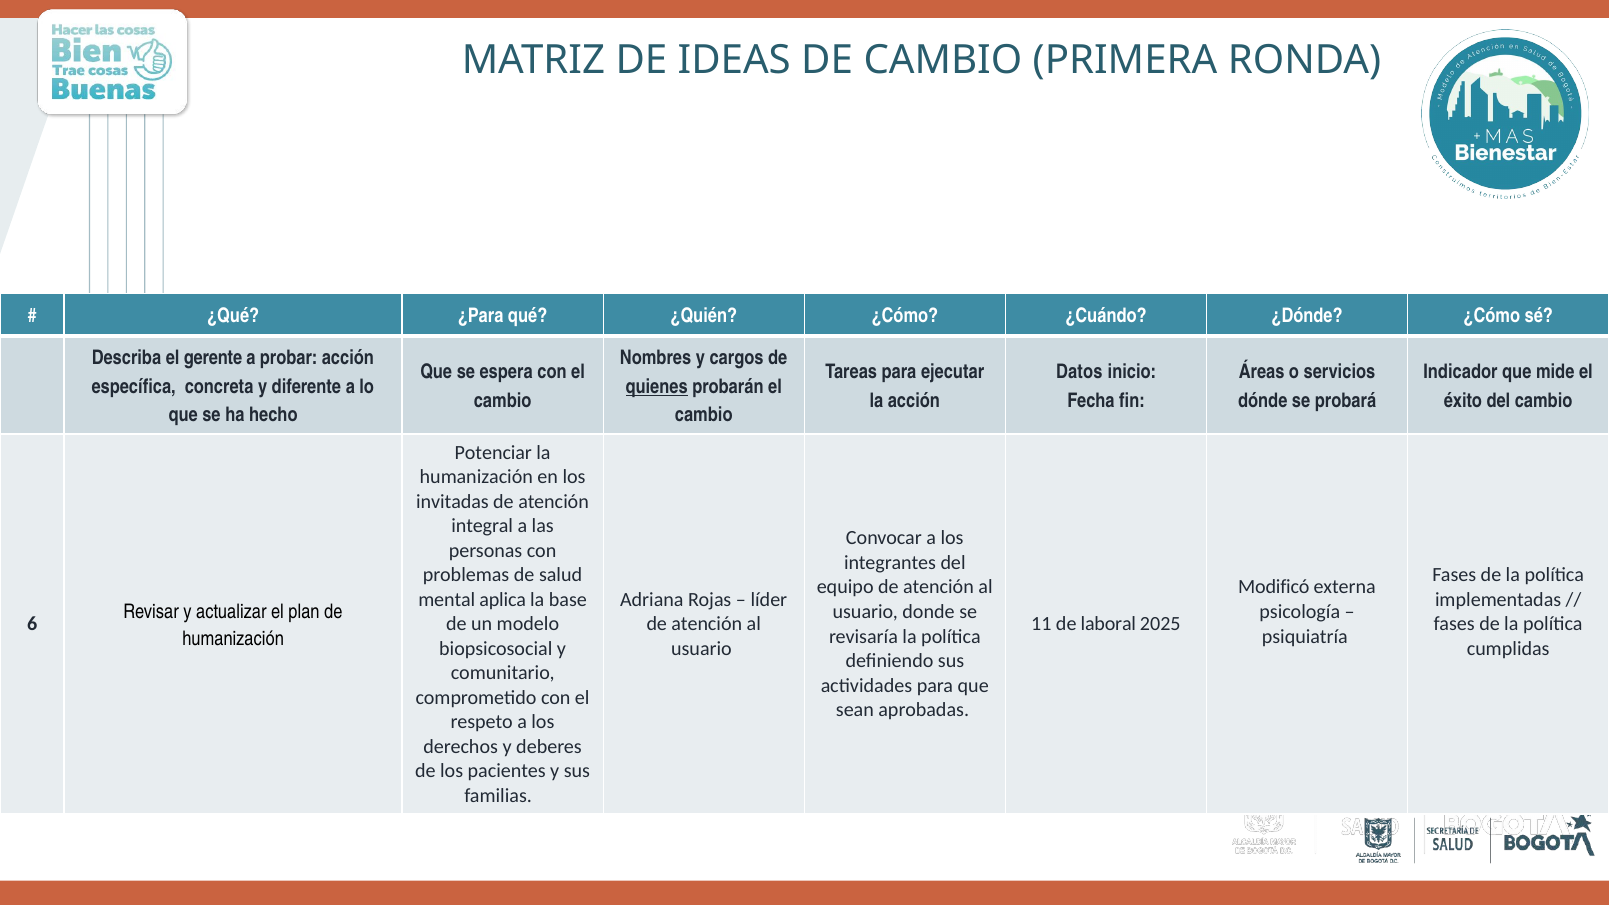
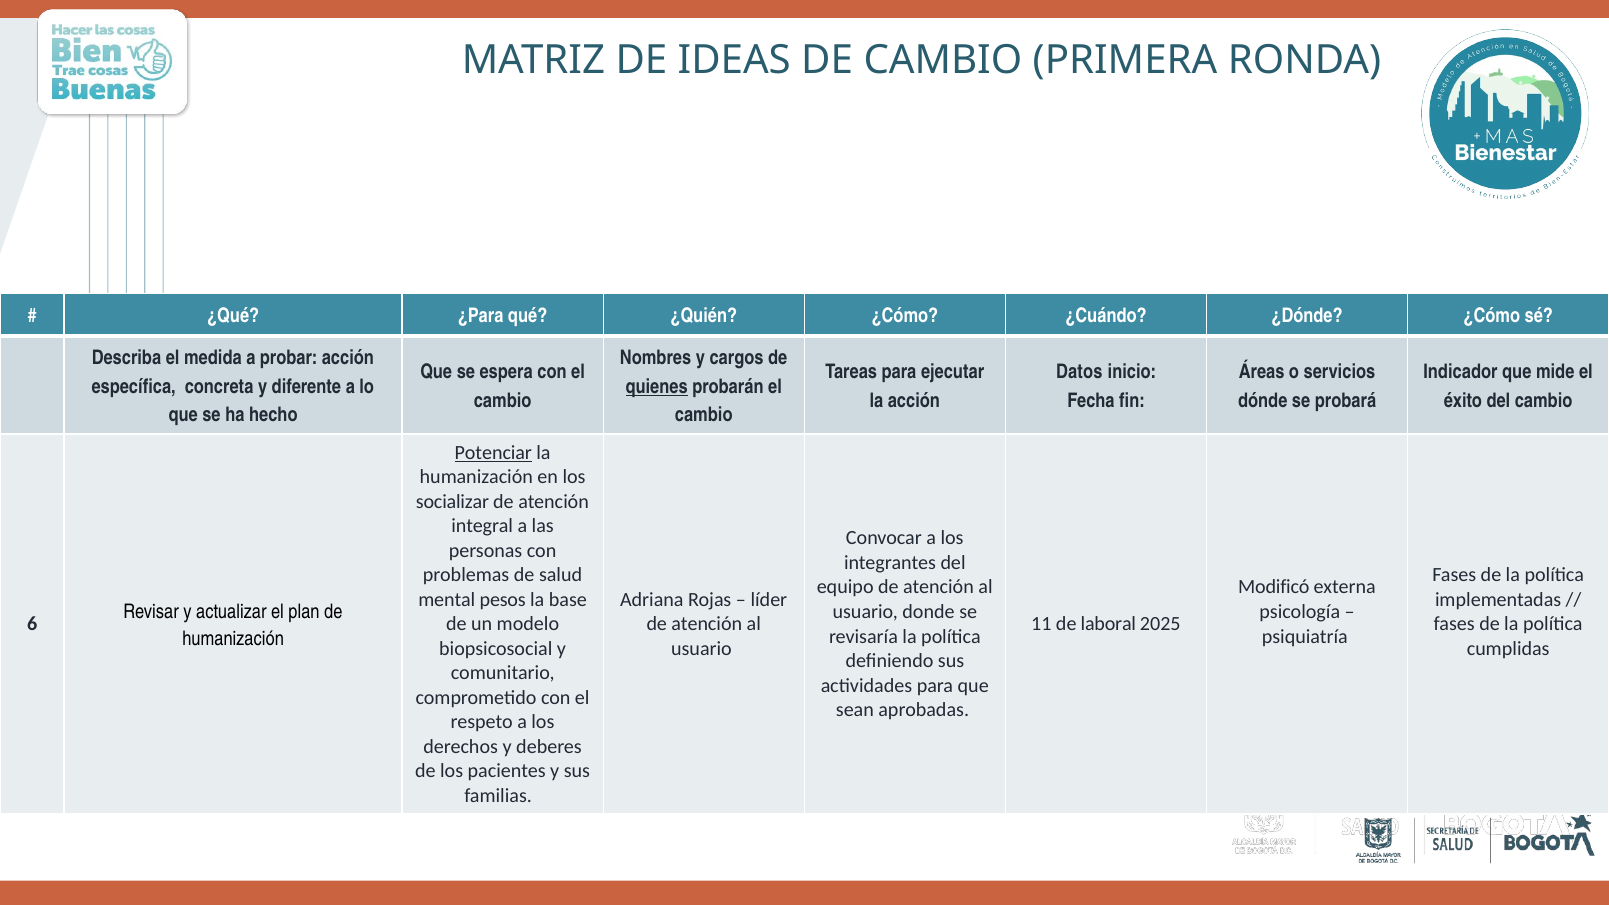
gerente: gerente -> medida (213, 358)
Potenciar underline: none -> present (493, 453)
invitadas: invitadas -> socializar (452, 502)
aplica: aplica -> pesos (503, 600)
